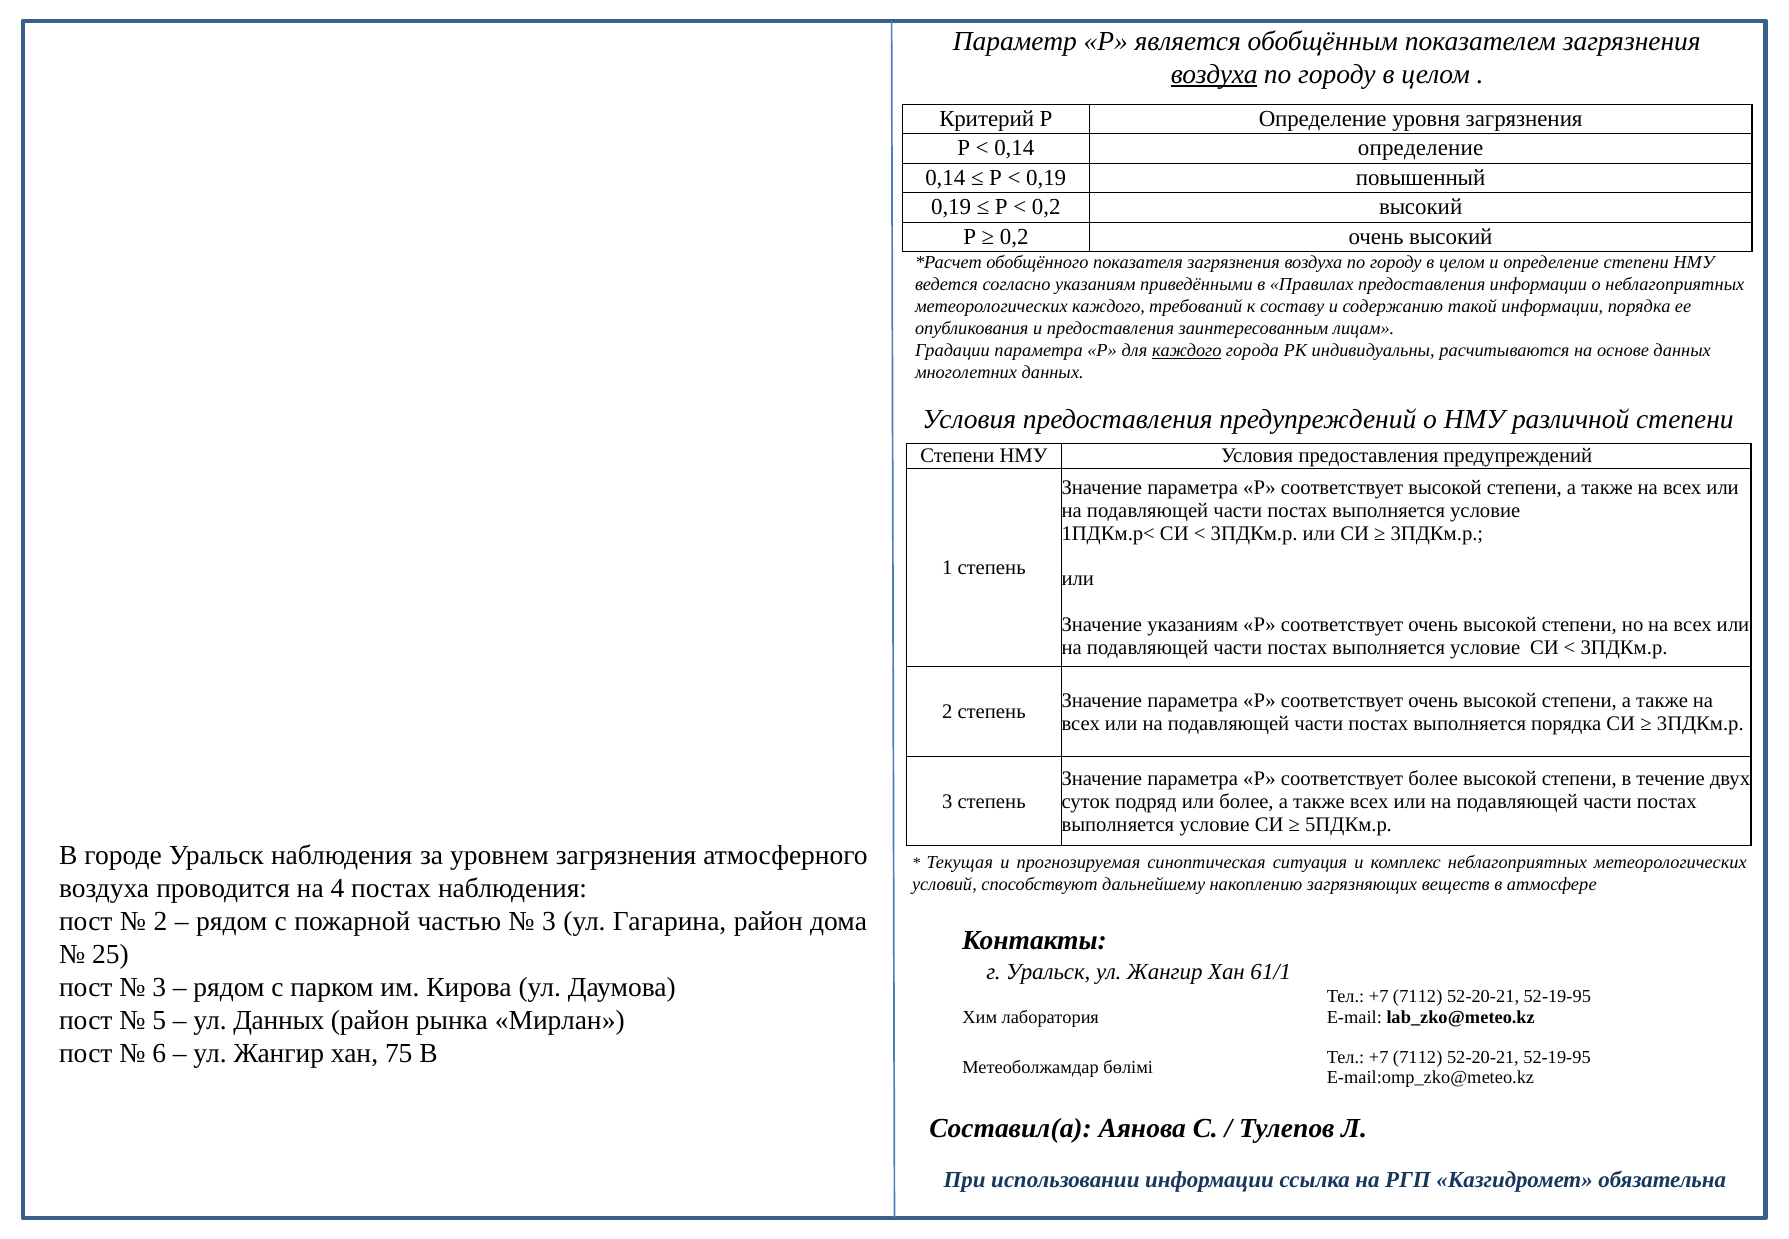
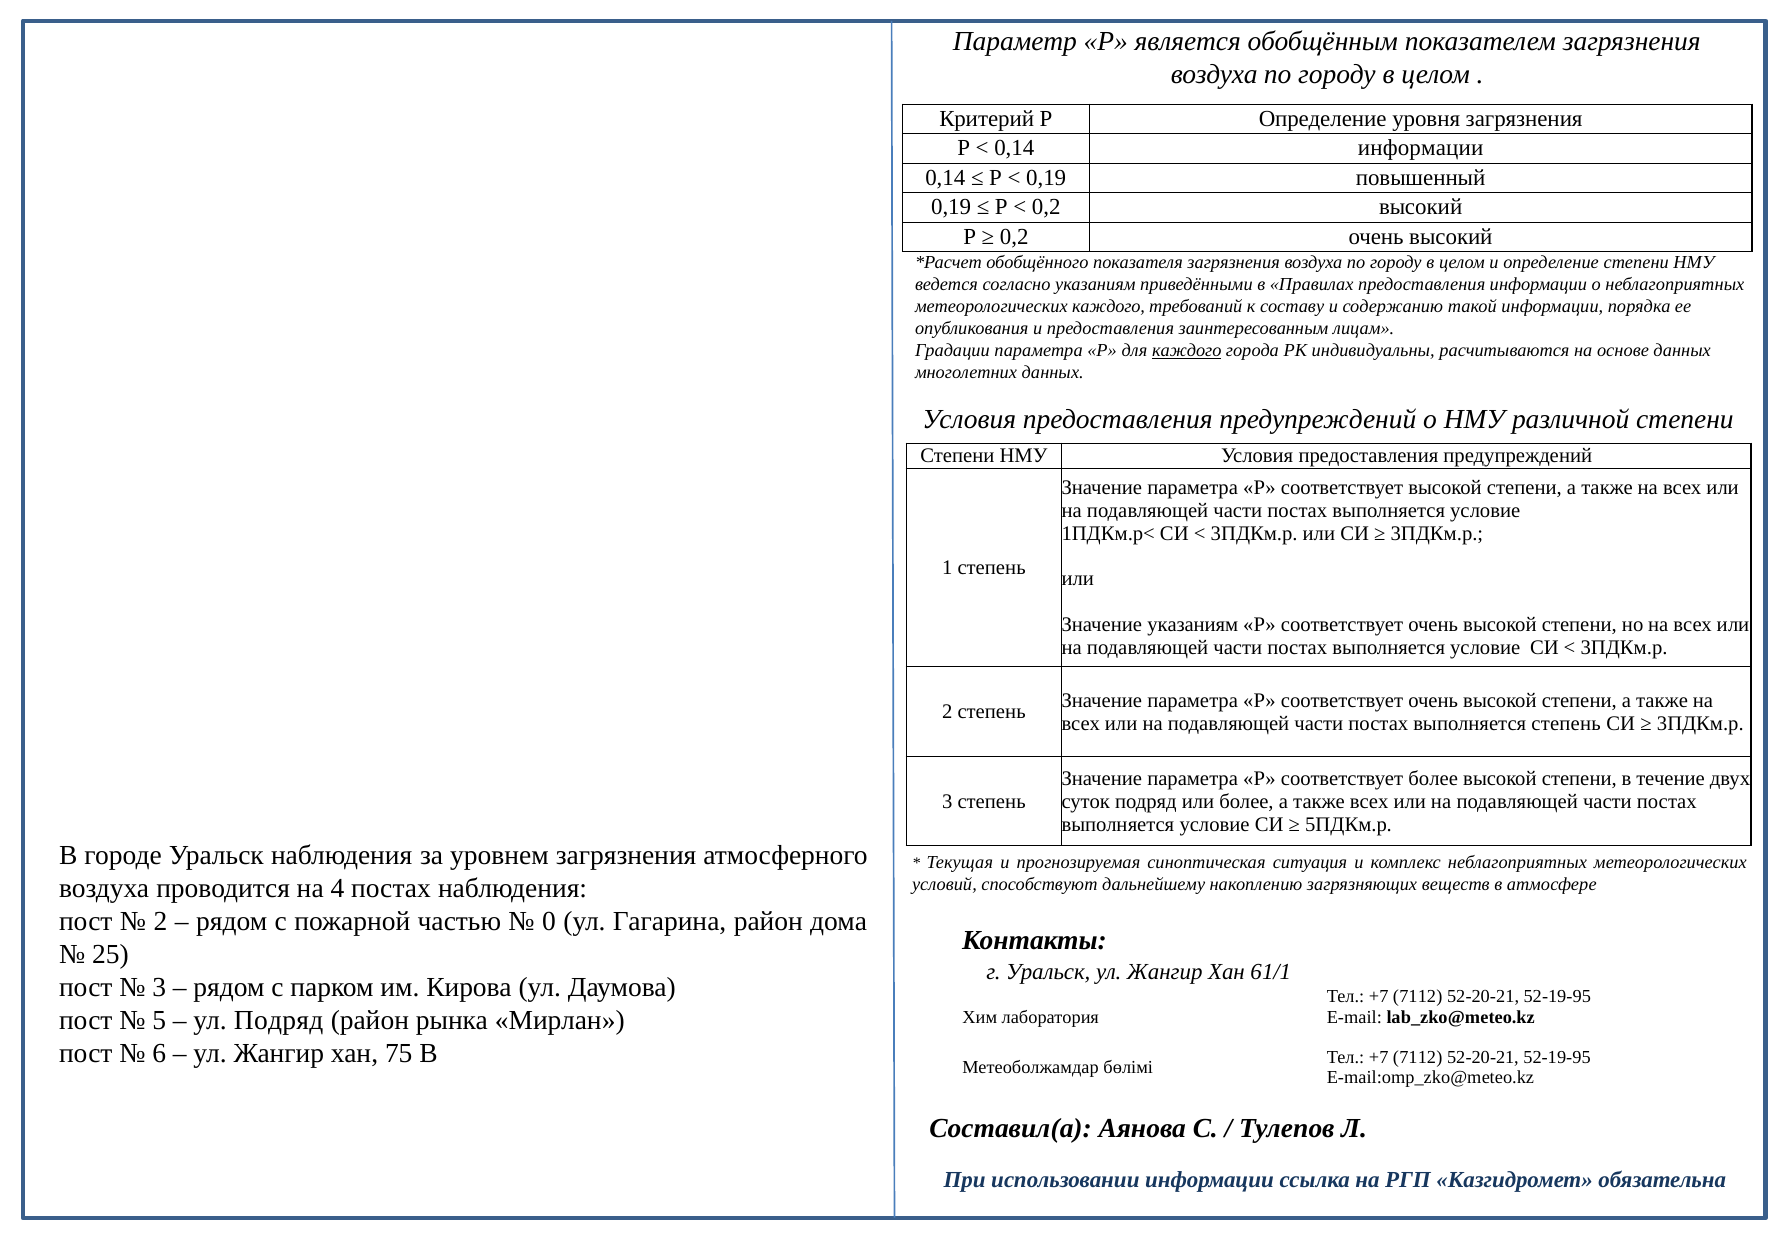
воздуха underline: present -> none (1214, 74)
0,14 определение: определение -> информации (1421, 148)
выполняется порядка: порядка -> степень (1566, 723)
3: 3 -> 0 (549, 921)
ул Данных: Данных -> Подряд (279, 1020)
